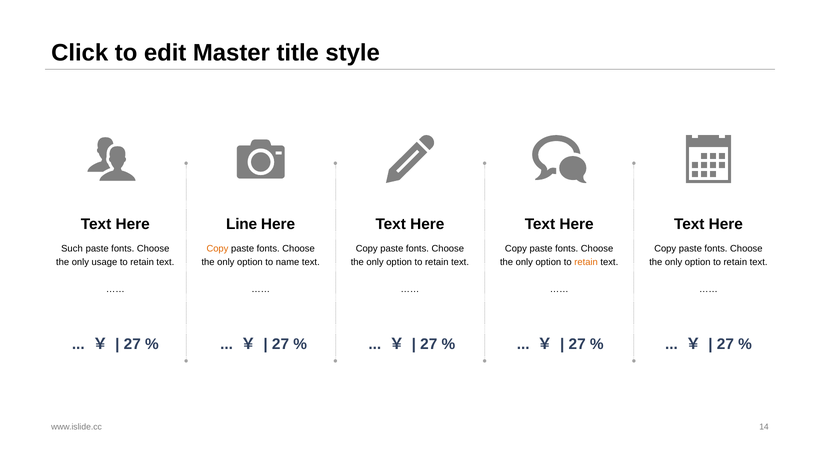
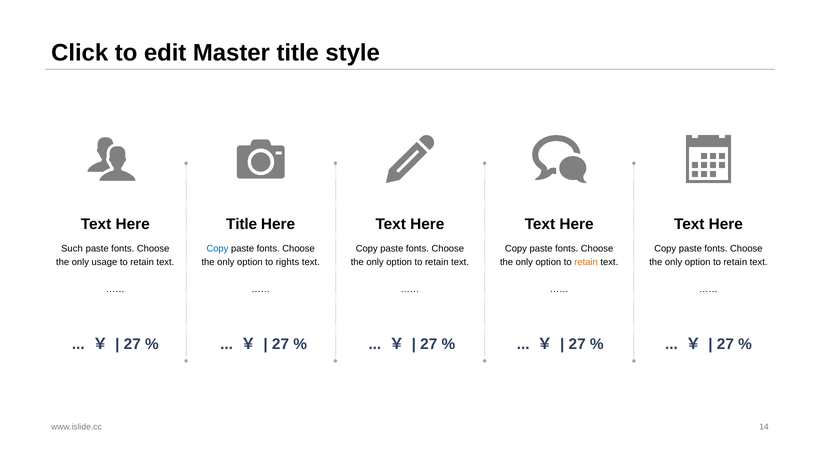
Line: Line -> Title (242, 224)
Copy colour: orange -> blue (217, 249)
name: name -> rights (288, 262)
